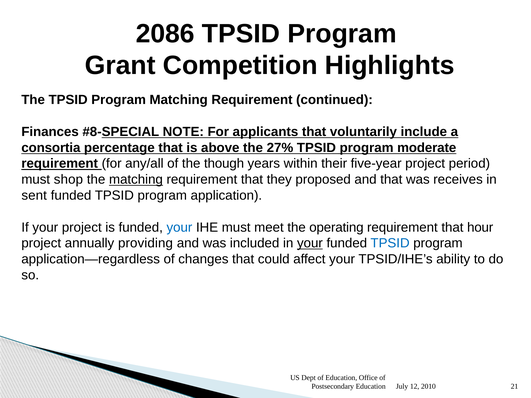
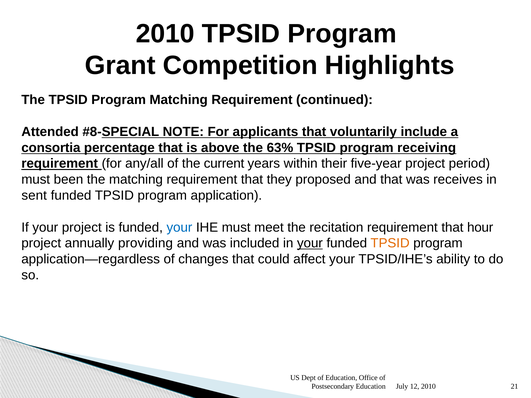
2086: 2086 -> 2010 (165, 34)
Finances: Finances -> Attended (50, 132)
27%: 27% -> 63% (280, 148)
moderate: moderate -> receiving (427, 148)
though: though -> current (224, 164)
shop: shop -> been (68, 180)
matching underline: present -> none (136, 180)
operating: operating -> recitation (336, 227)
TPSID colour: blue -> orange (390, 243)
